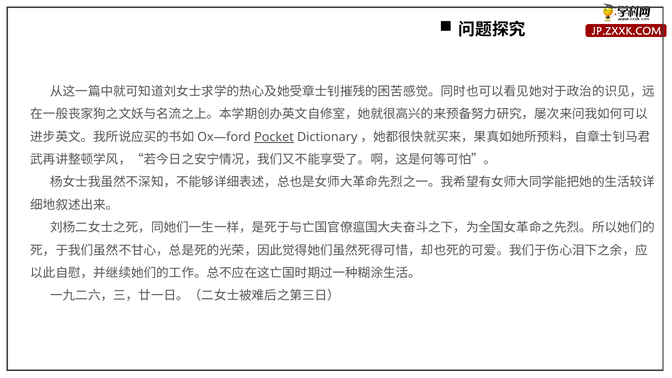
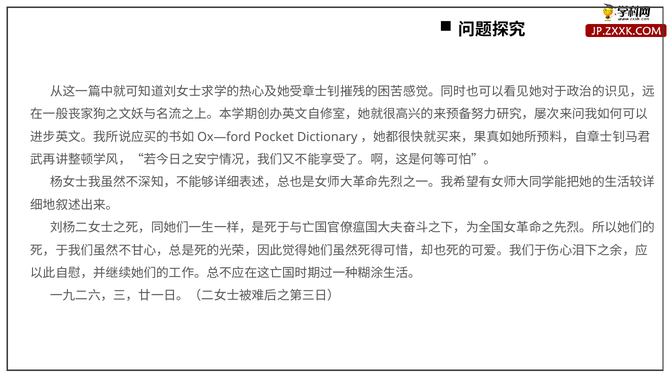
Pocket underline: present -> none (274, 137)
